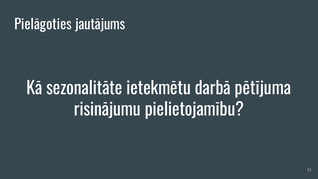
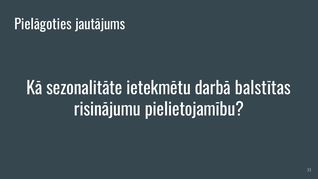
pētījuma: pētījuma -> balstītas (263, 89)
